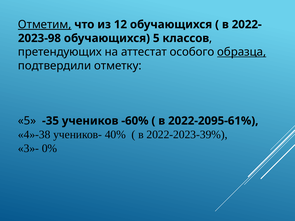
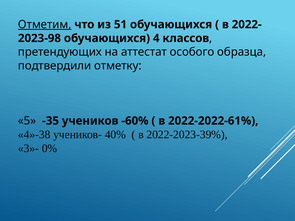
12: 12 -> 51 (120, 25)
обучающихся 5: 5 -> 4 (156, 38)
образца underline: present -> none (242, 52)
2022-2095-61%: 2022-2095-61% -> 2022-2022-61% (213, 121)
